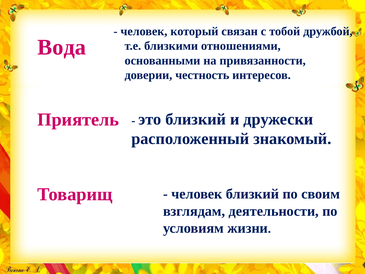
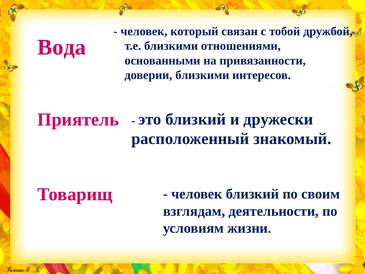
доверии честность: честность -> близкими (202, 75)
